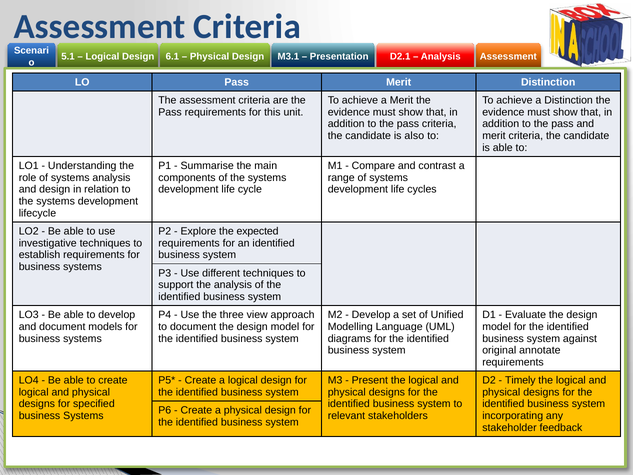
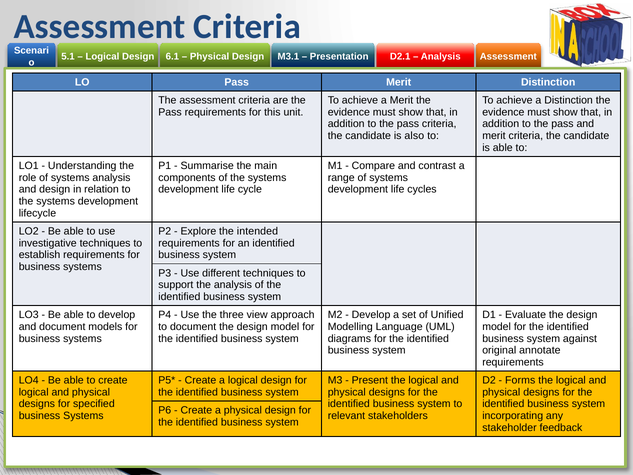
expected: expected -> intended (257, 231)
Timely: Timely -> Forms (520, 380)
